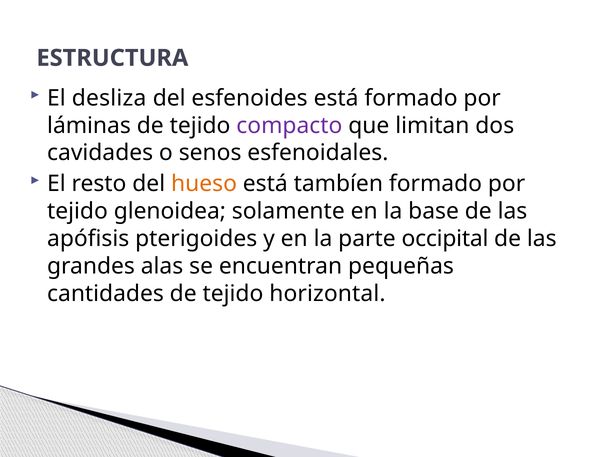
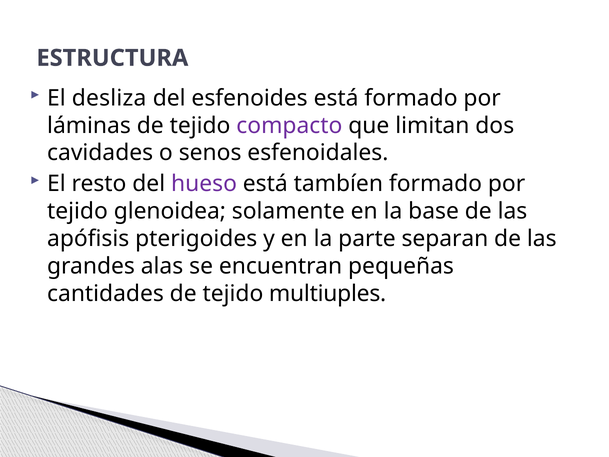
hueso colour: orange -> purple (204, 184)
occipital: occipital -> separan (445, 239)
horizontal: horizontal -> multiuples (328, 293)
